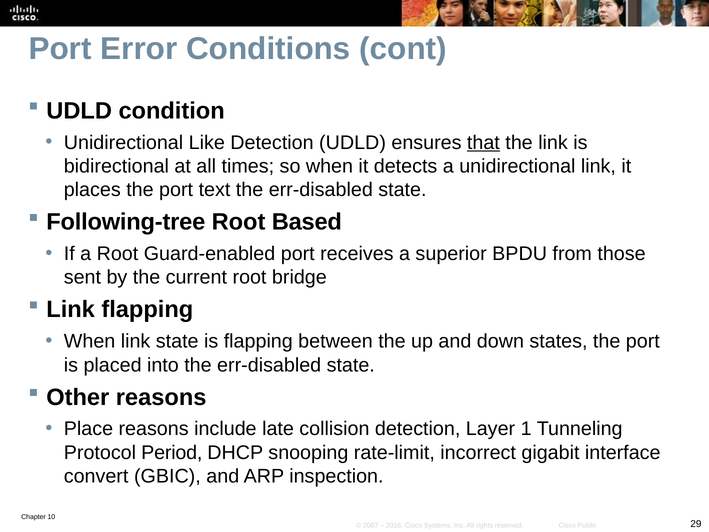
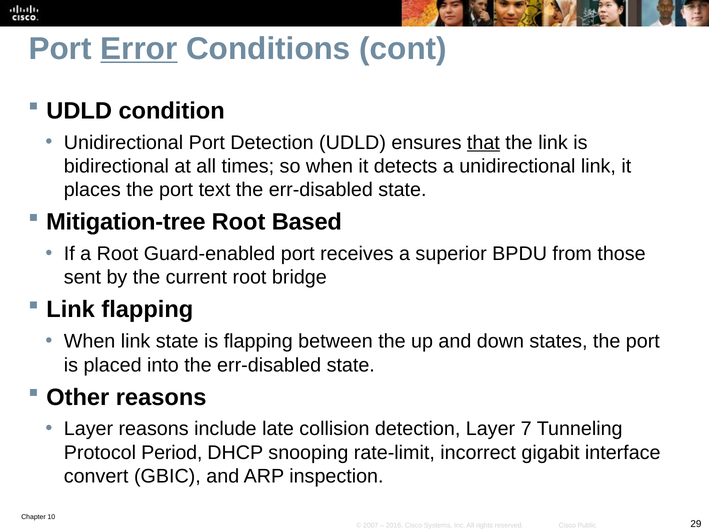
Error underline: none -> present (139, 49)
Unidirectional Like: Like -> Port (207, 142)
Following-tree: Following-tree -> Mitigation-tree (126, 222)
Place: Place -> Layer (88, 429)
1: 1 -> 7 (526, 429)
